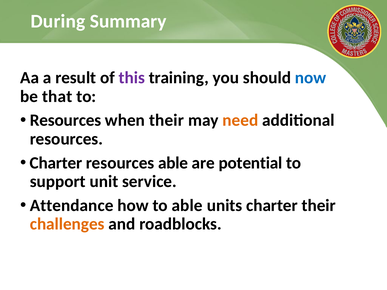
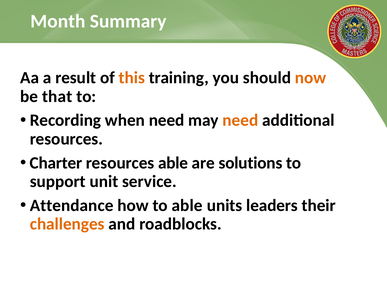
During: During -> Month (58, 21)
this colour: purple -> orange (132, 78)
now colour: blue -> orange (311, 78)
Resources: Resources -> Recording (65, 120)
when their: their -> need (167, 120)
potential: potential -> solutions (250, 163)
units charter: charter -> leaders (272, 206)
